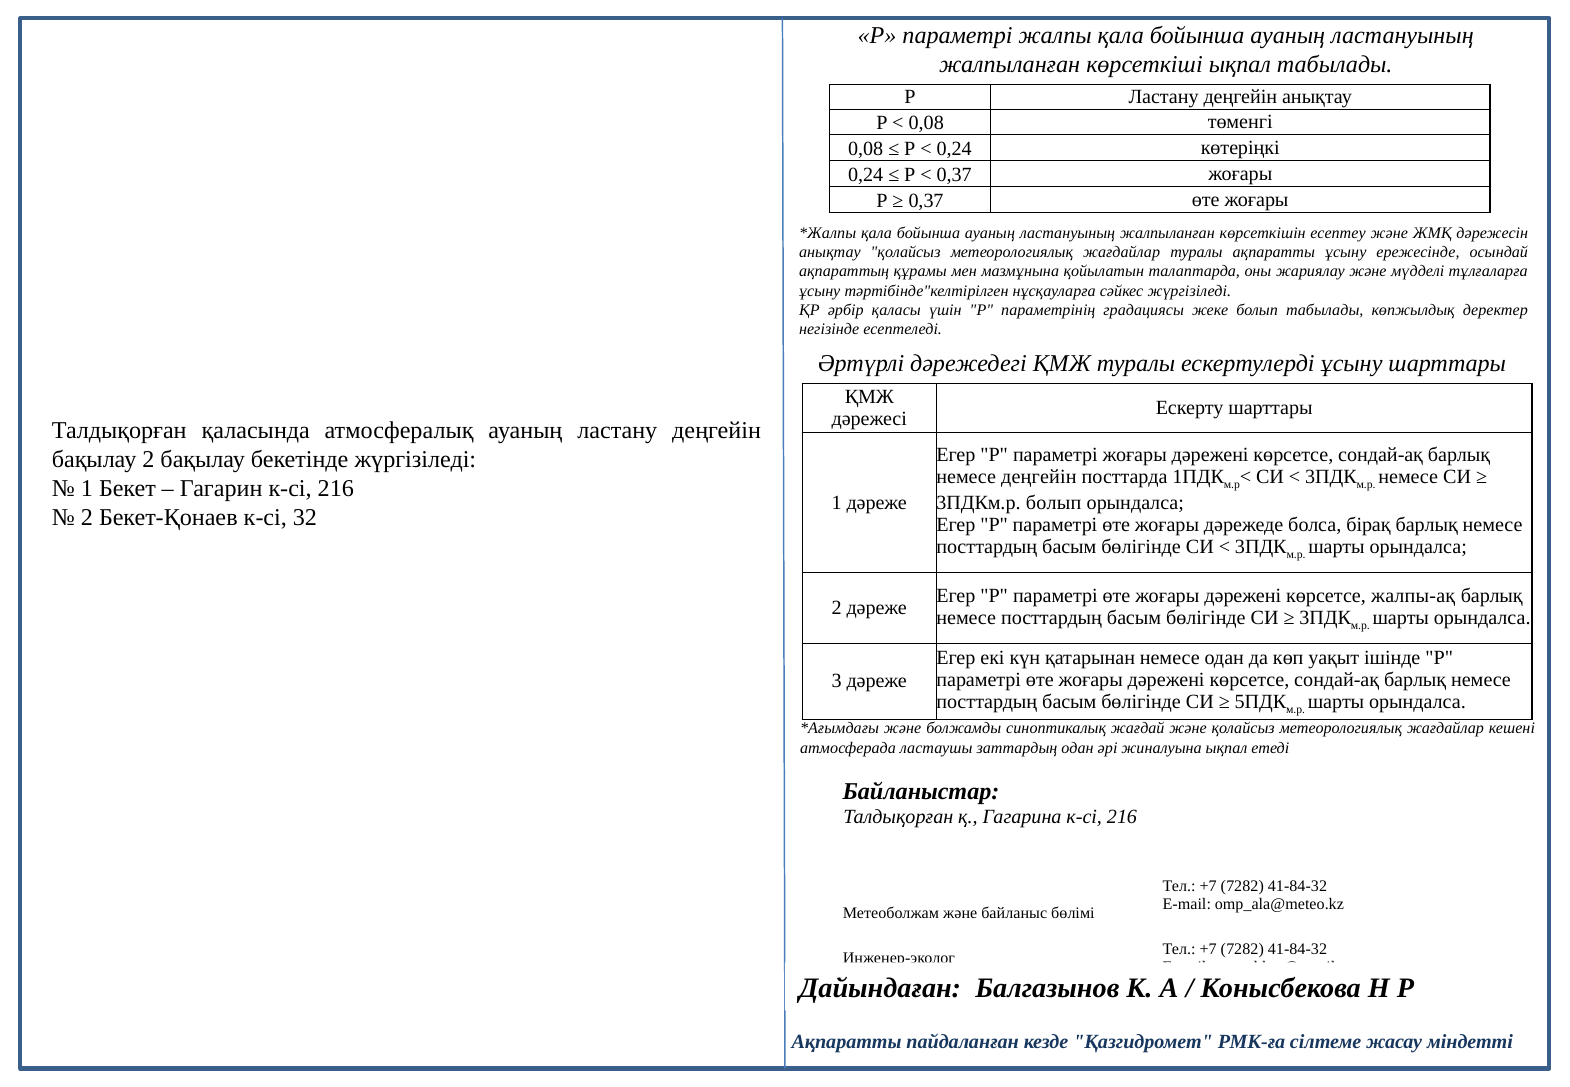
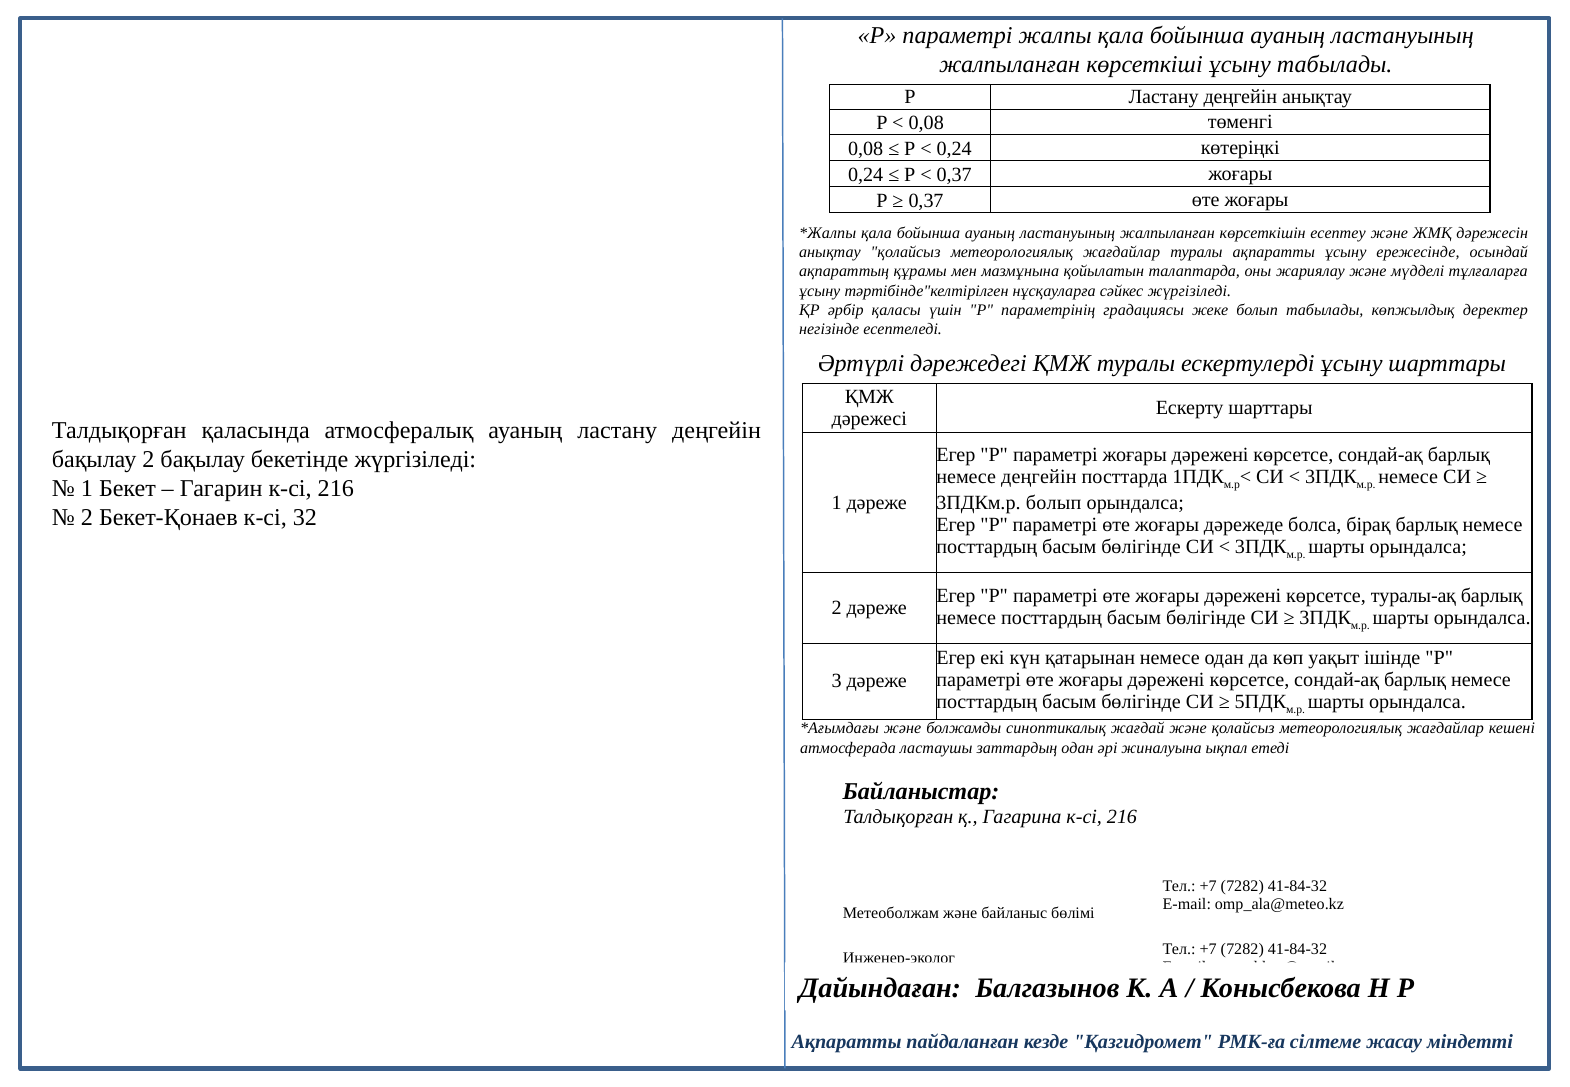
көрсеткіші ықпал: ықпал -> ұсыну (1240, 64)
жалпы-ақ: жалпы-ақ -> туралы-ақ (1413, 595)
